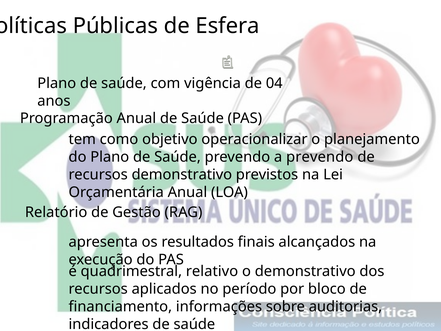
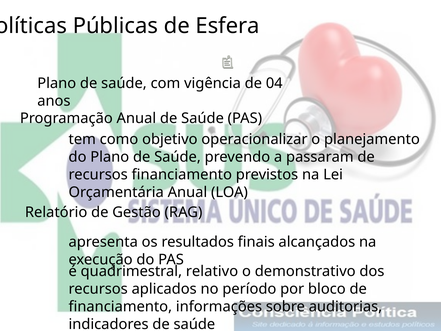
a prevendo: prevendo -> passaram (320, 157)
recursos demonstrativo: demonstrativo -> financiamento (182, 174)
